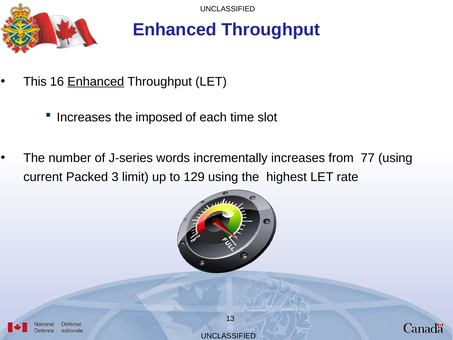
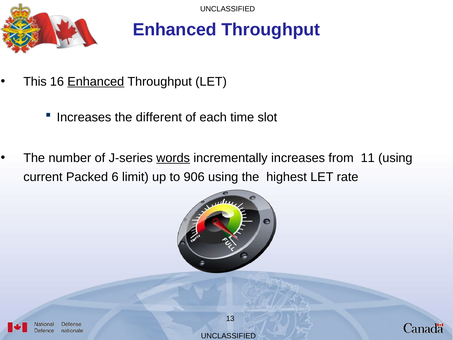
imposed: imposed -> different (159, 117)
words underline: none -> present (173, 158)
77: 77 -> 11 (368, 158)
3: 3 -> 6 (115, 177)
129: 129 -> 906 (194, 177)
